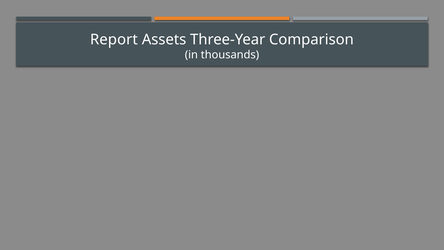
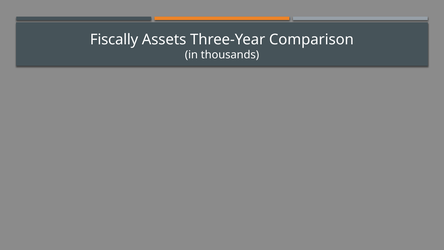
Report: Report -> Fiscally (114, 40)
